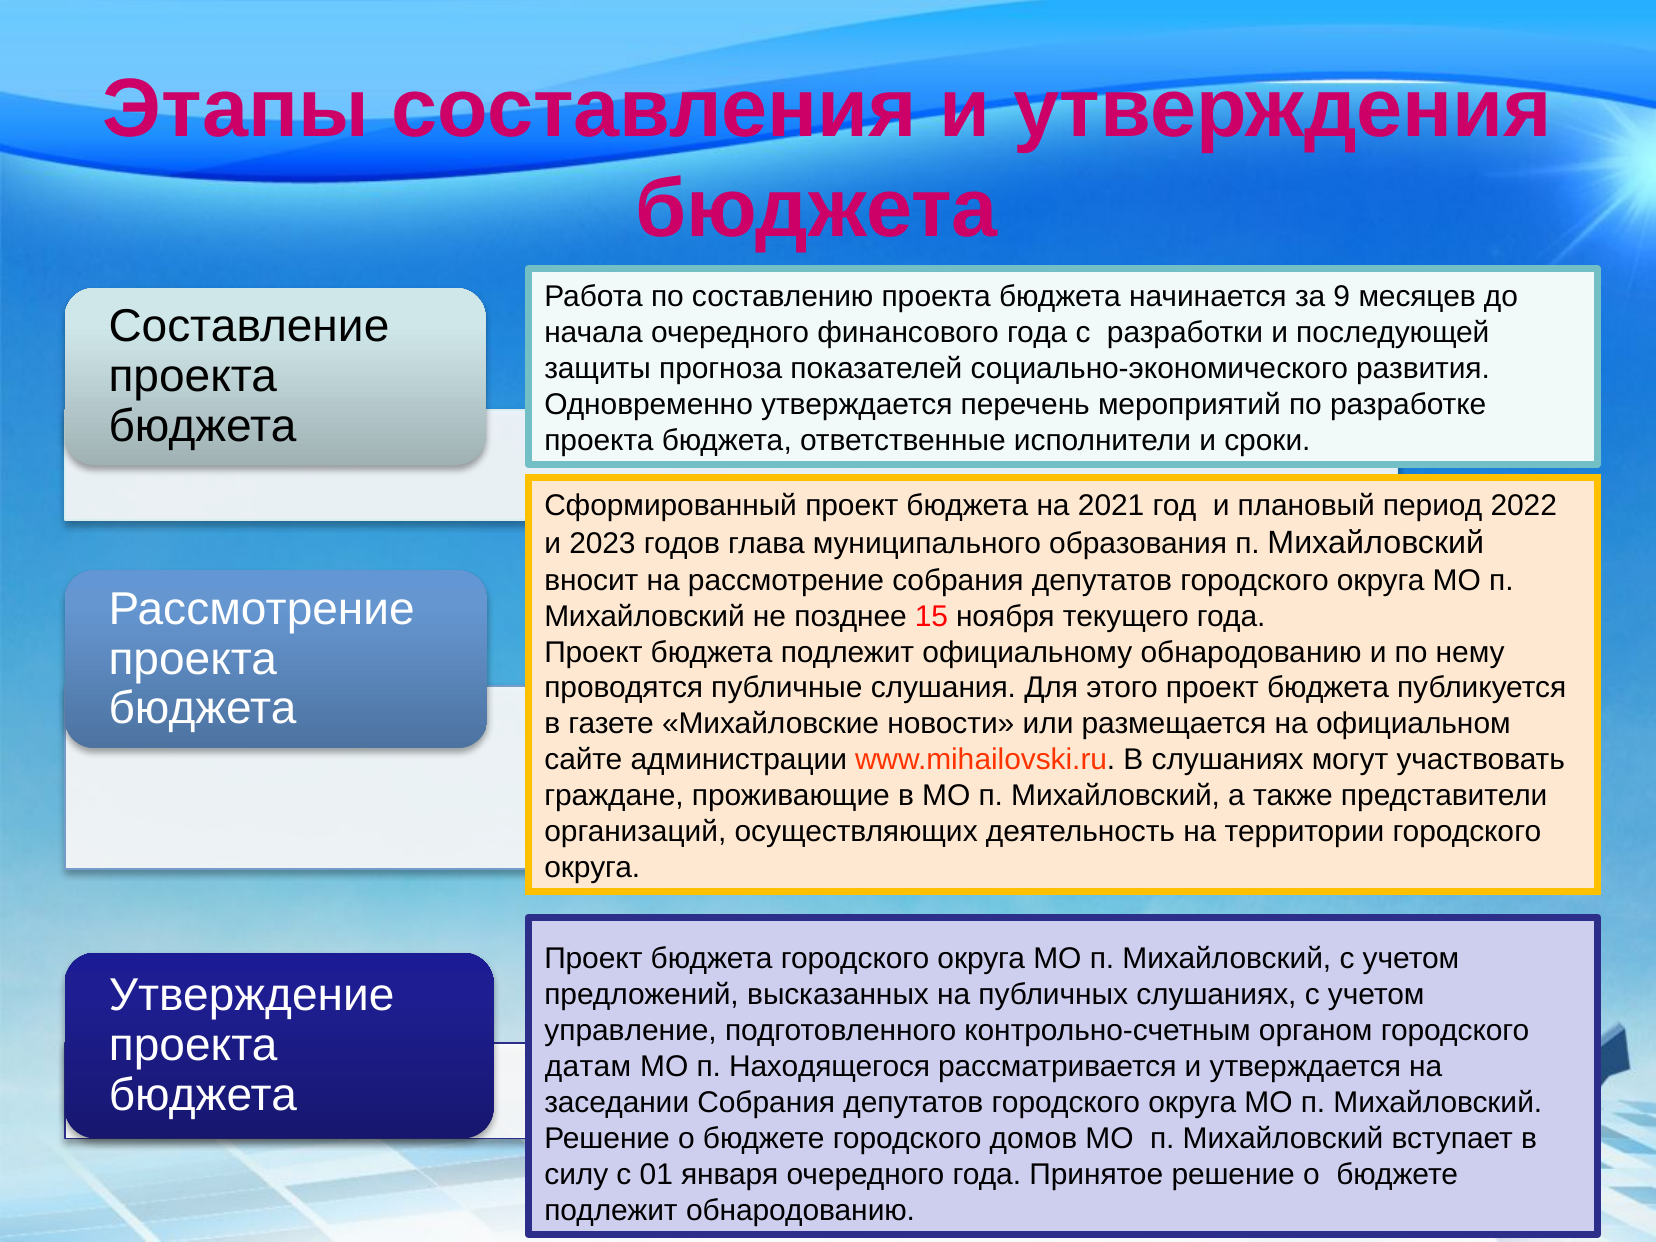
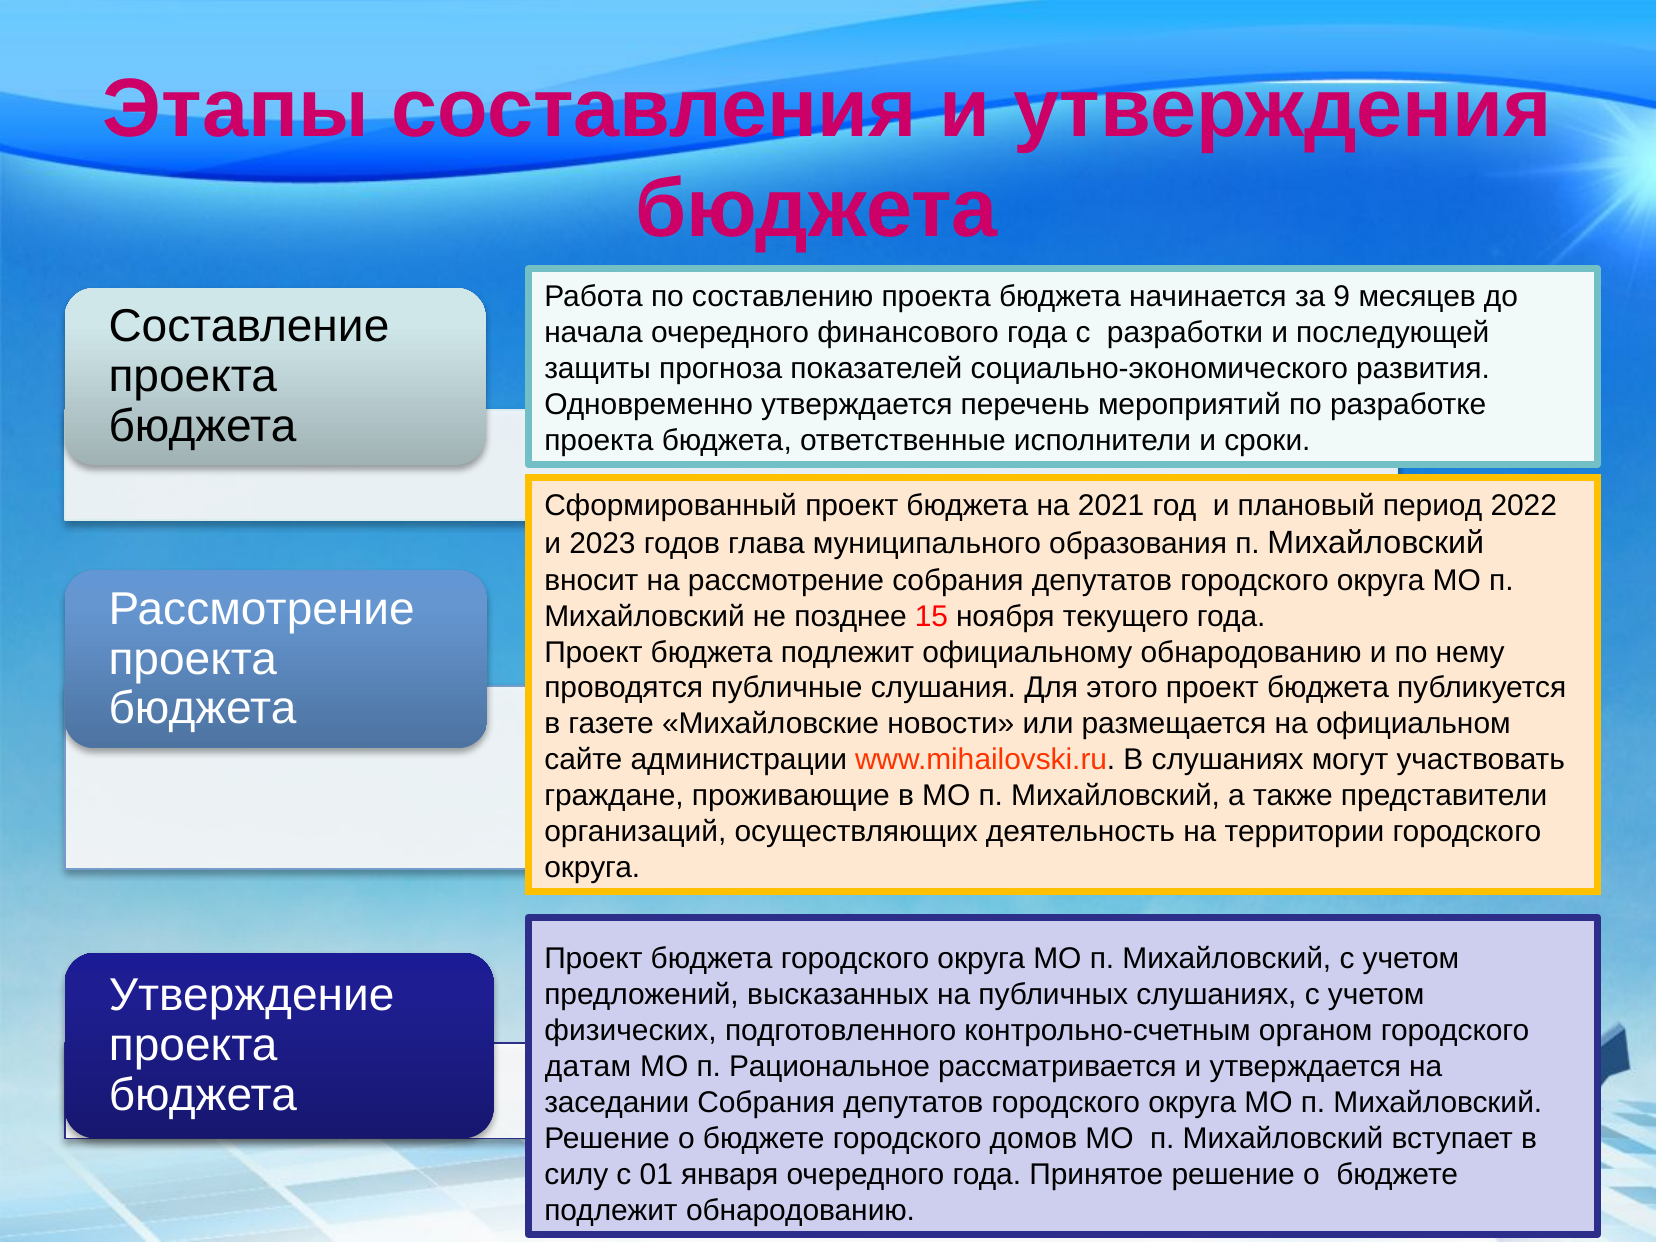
управление: управление -> физических (631, 1031)
Находящегося: Находящегося -> Рациональное (830, 1067)
